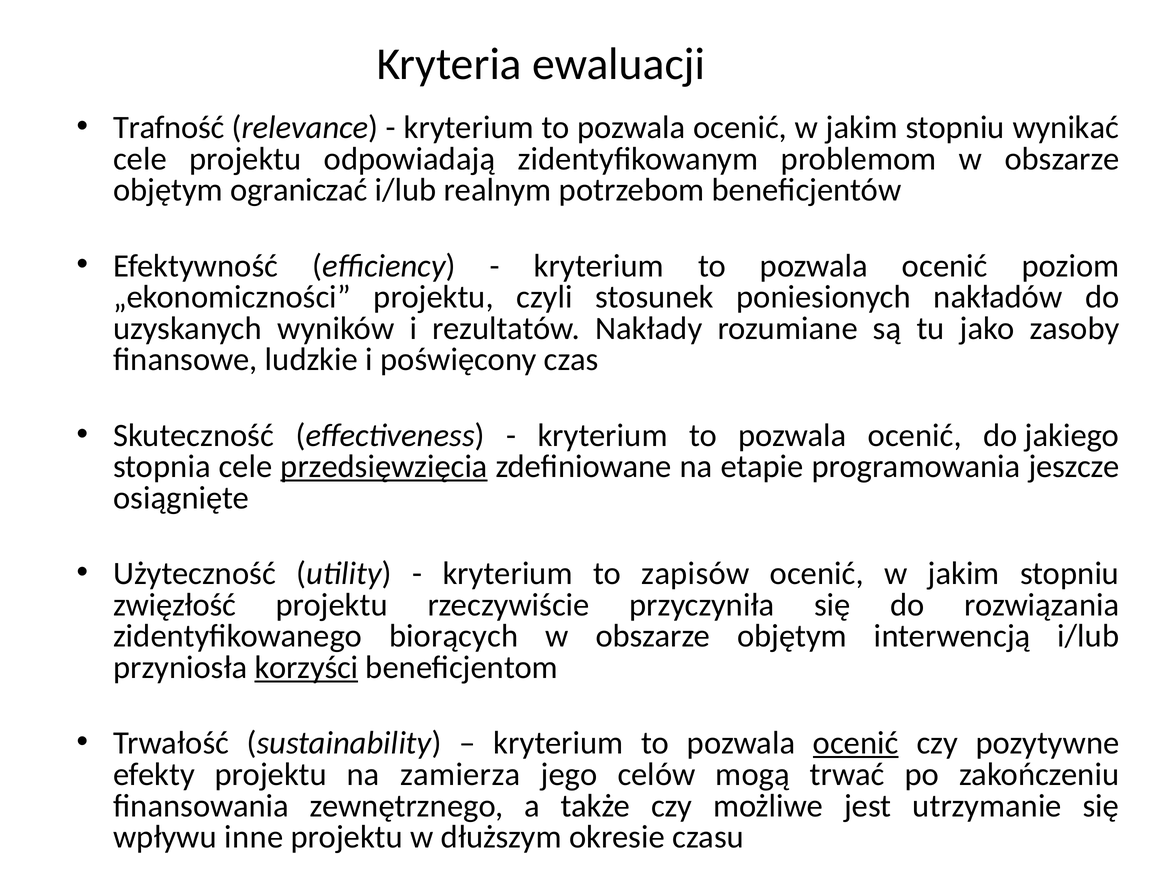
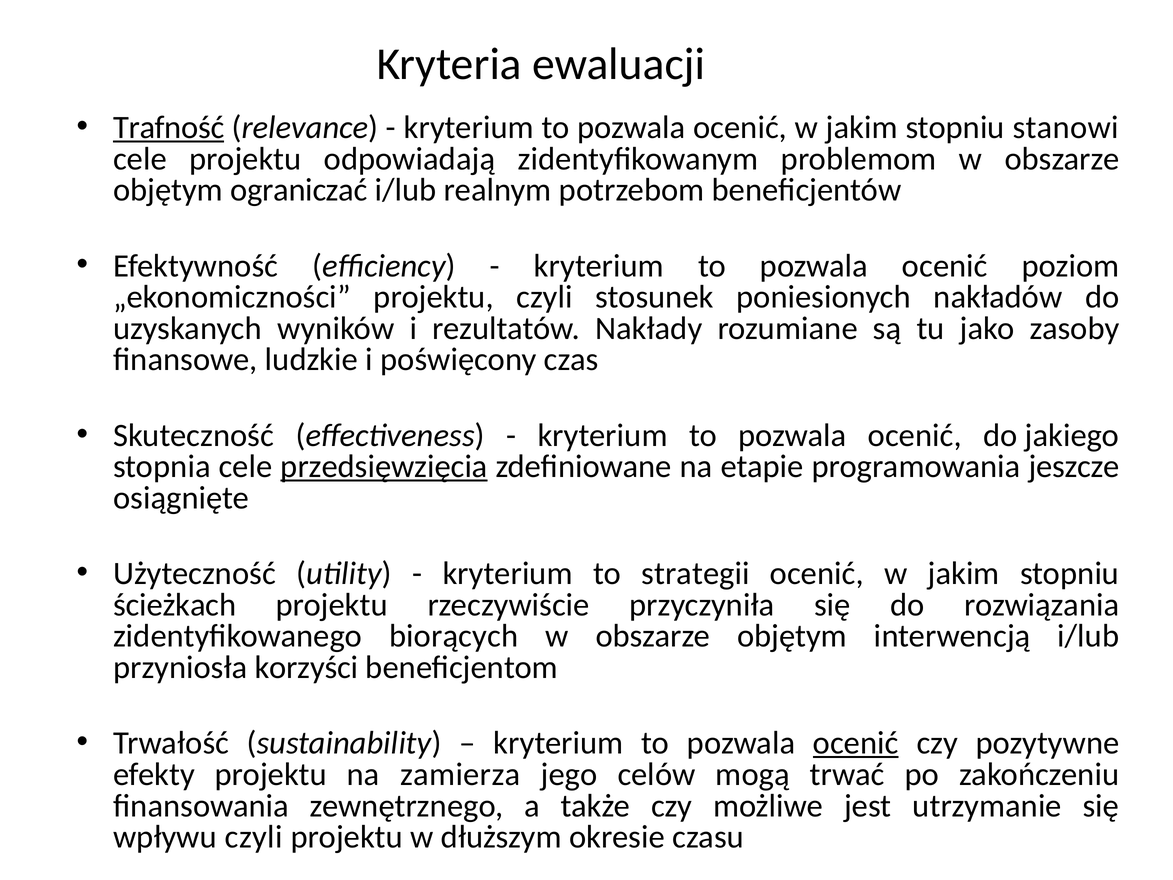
Trafność underline: none -> present (169, 127)
wynikać: wynikać -> stanowi (1066, 127)
zapisów: zapisów -> strategii (695, 573)
zwięzłość: zwięzłość -> ścieżkach (175, 605)
korzyści underline: present -> none (306, 667)
wpływu inne: inne -> czyli (254, 837)
